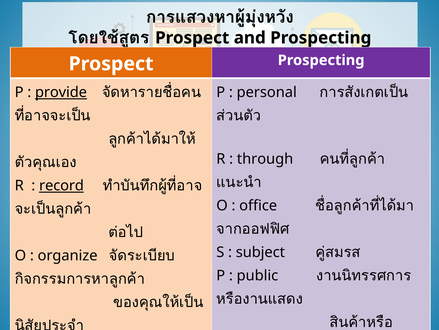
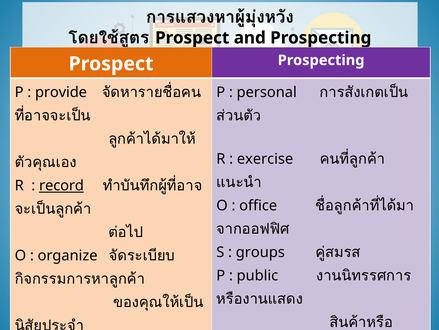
provide underline: present -> none (61, 92)
through: through -> exercise (265, 159)
subject: subject -> groups (260, 252)
